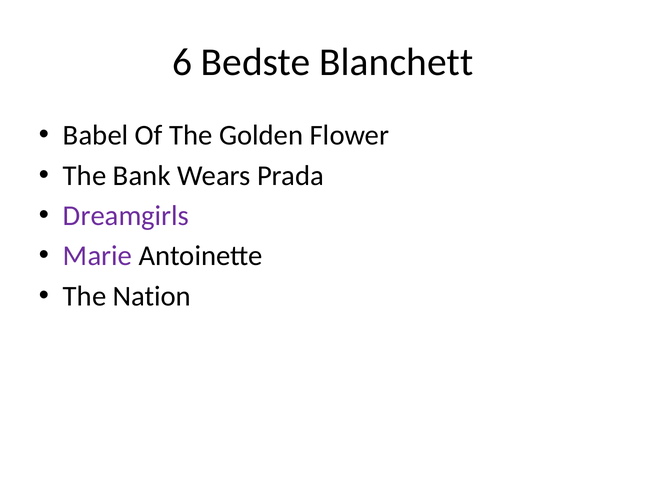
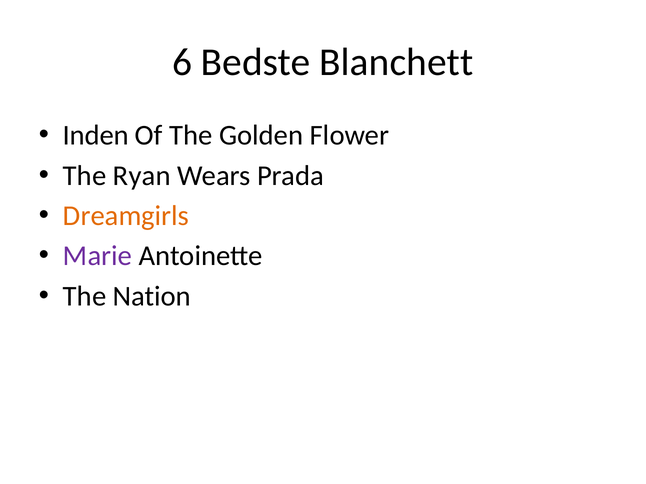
Babel: Babel -> Inden (96, 136)
Bank: Bank -> Ryan (142, 176)
Dreamgirls colour: purple -> orange (126, 216)
